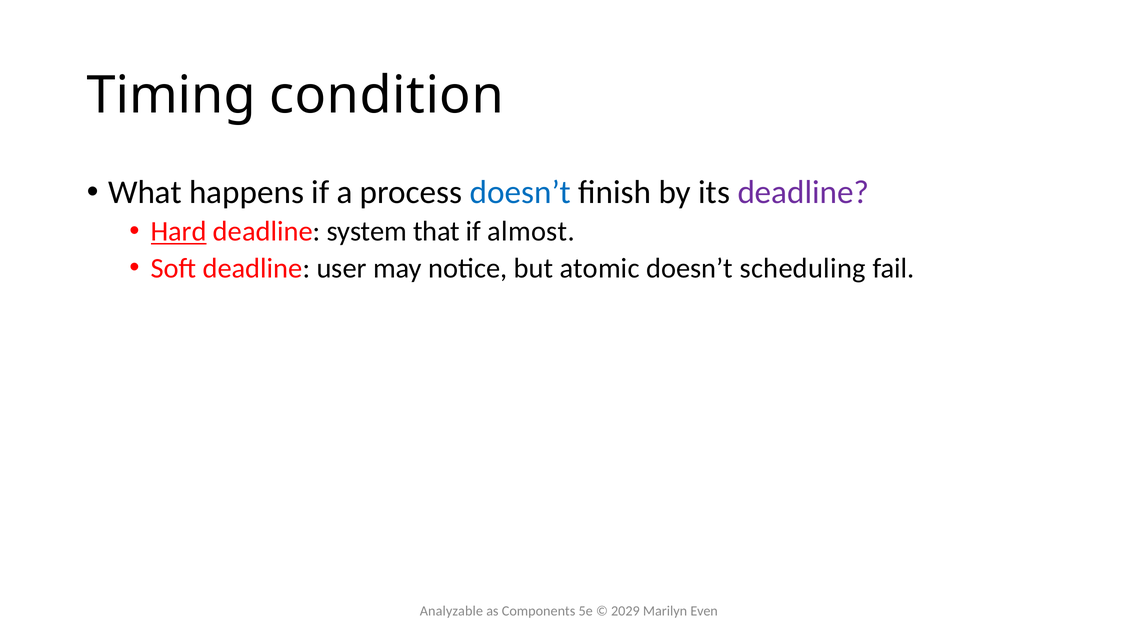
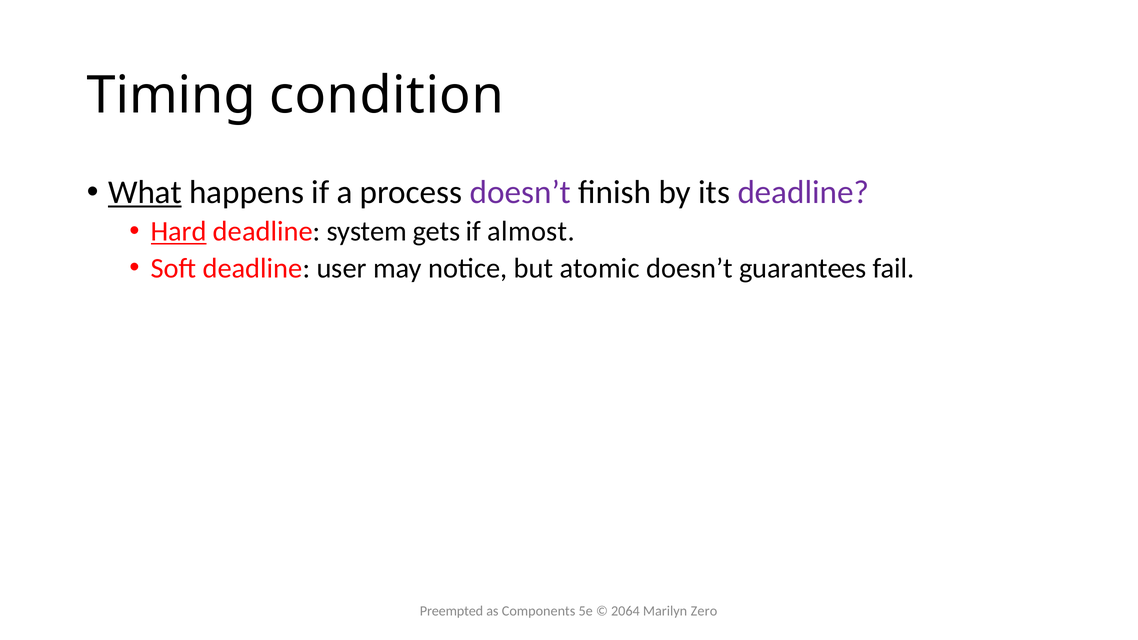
What underline: none -> present (145, 192)
doesn’t colour: blue -> purple (520, 192)
that: that -> gets (437, 232)
scheduling: scheduling -> guarantees (803, 268)
Analyzable: Analyzable -> Preempted (452, 611)
2029: 2029 -> 2064 (625, 611)
Even: Even -> Zero (704, 611)
